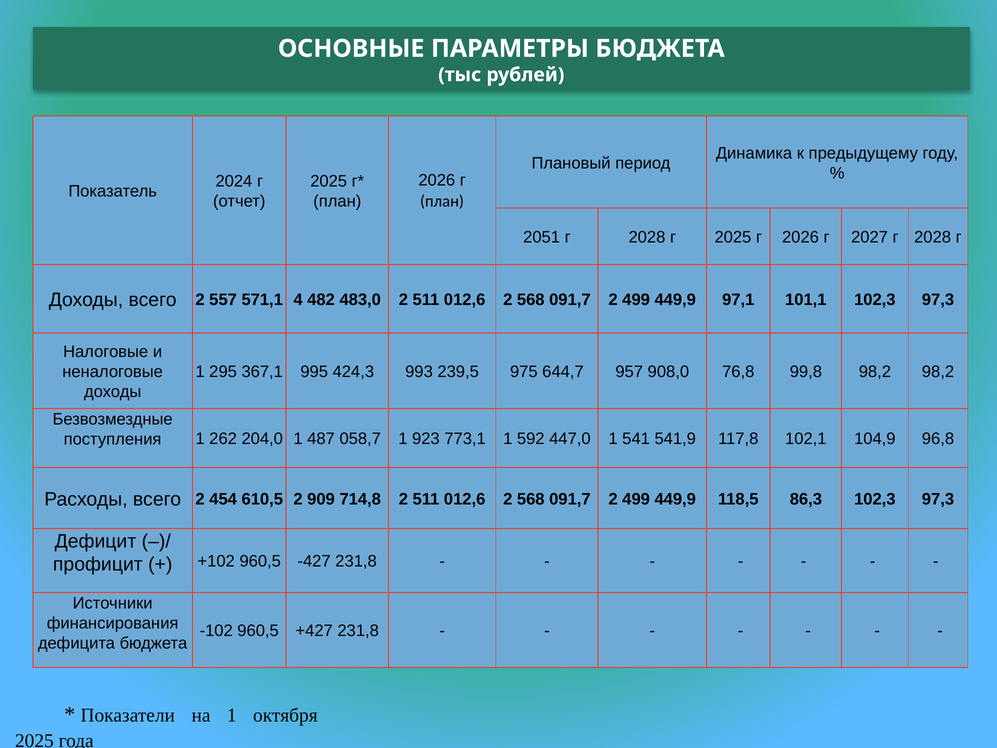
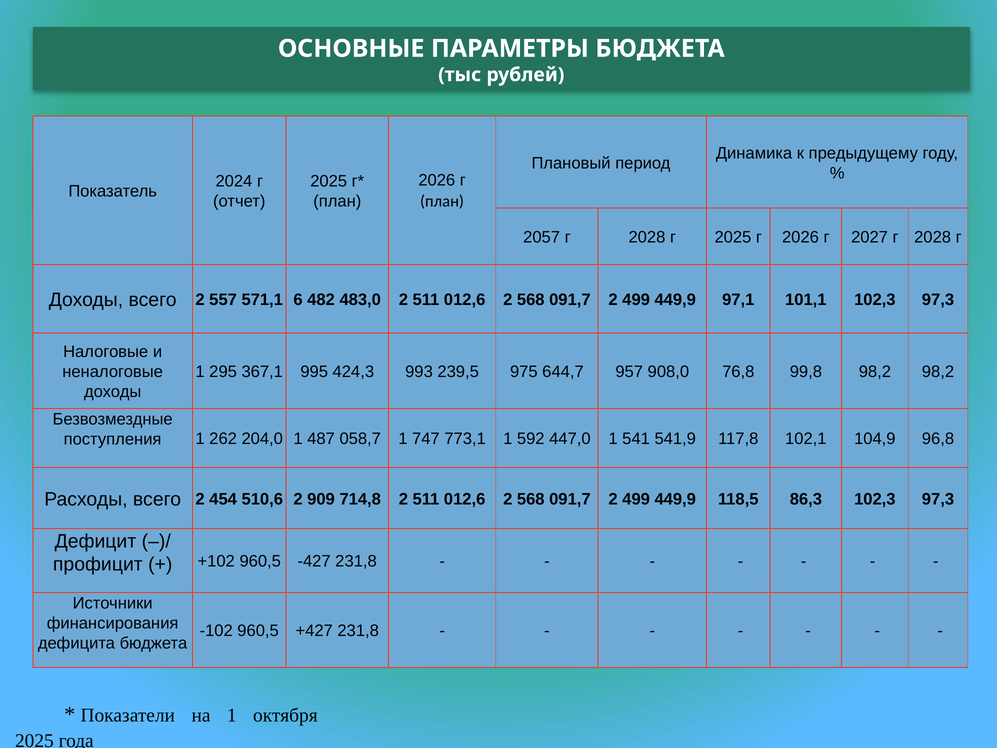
2051: 2051 -> 2057 (542, 237)
4: 4 -> 6 (298, 300)
923: 923 -> 747 (426, 439)
610,5: 610,5 -> 510,6 (262, 499)
